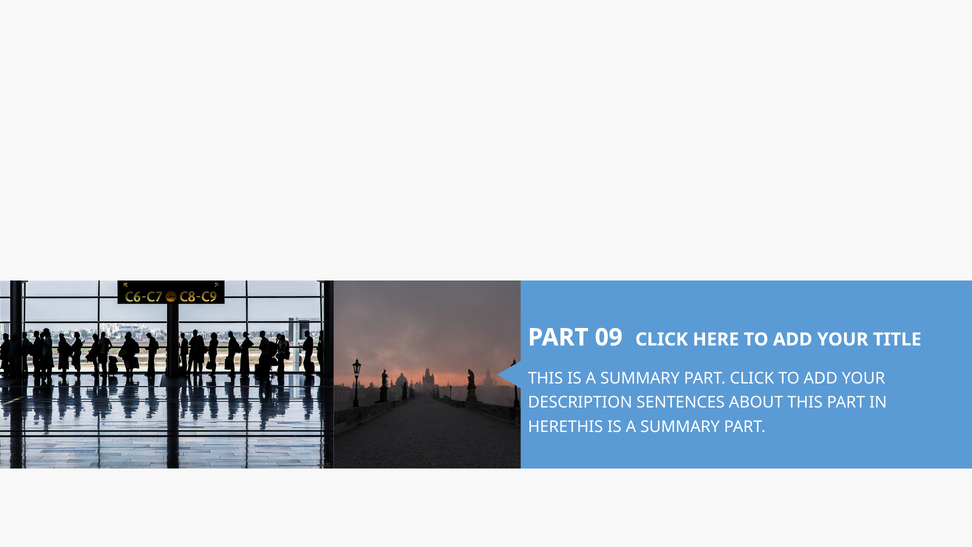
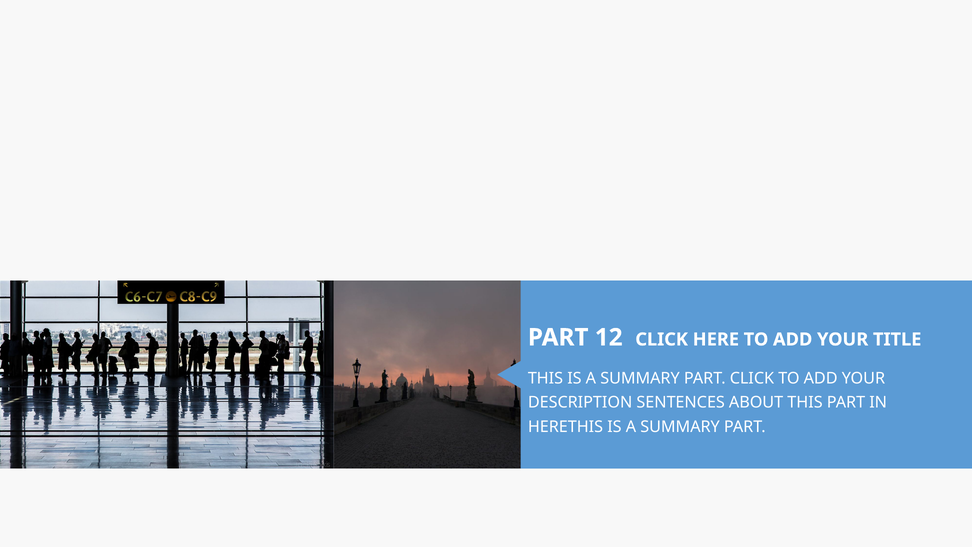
09: 09 -> 12 (609, 337)
